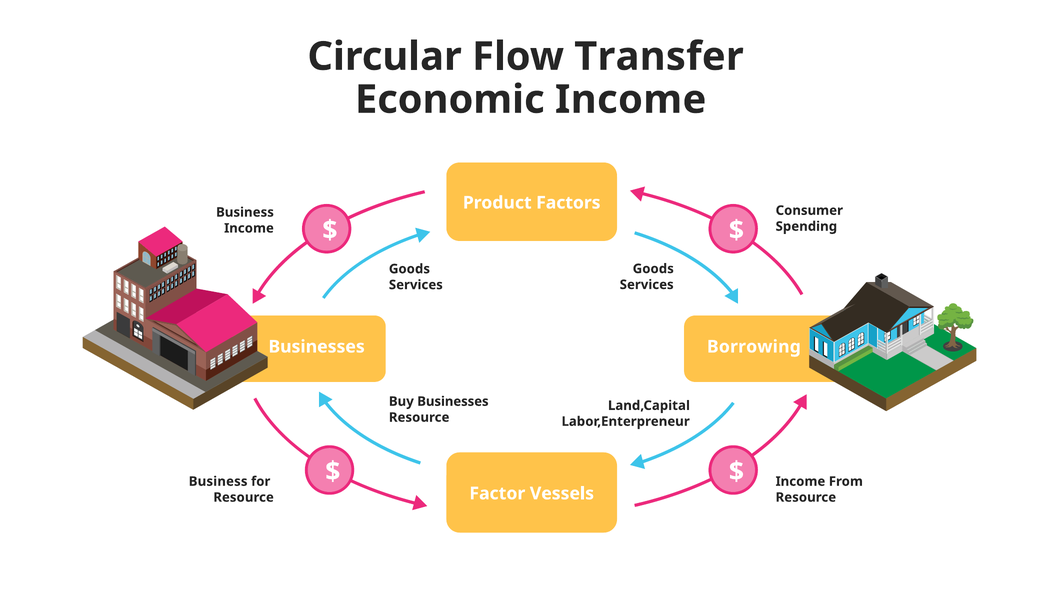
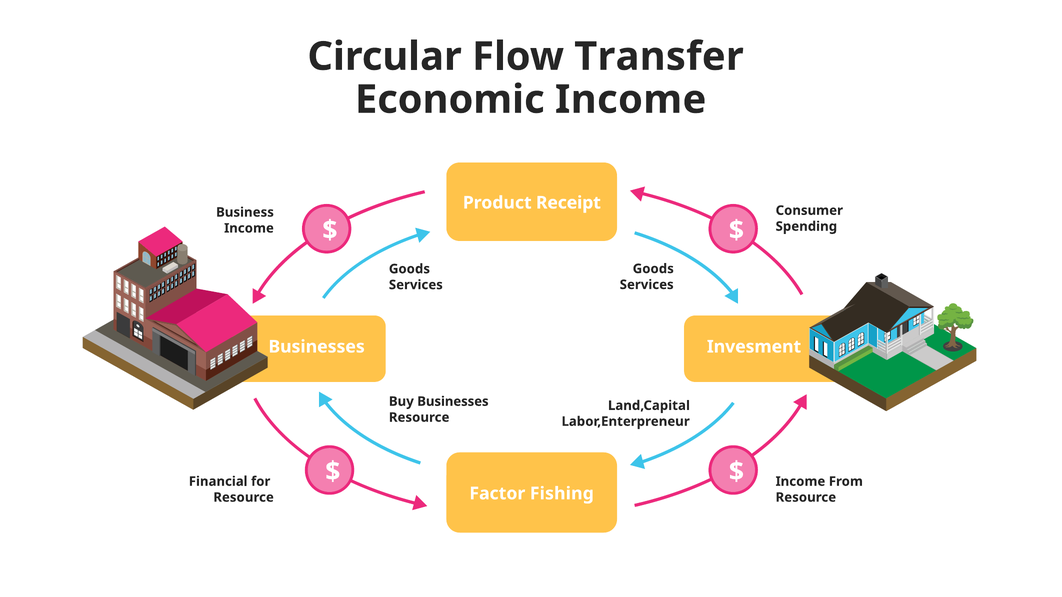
Factors: Factors -> Receipt (568, 203)
Borrowing: Borrowing -> Invesment (754, 347)
Business: Business -> Financial (218, 482)
Vessels: Vessels -> Fishing (562, 494)
